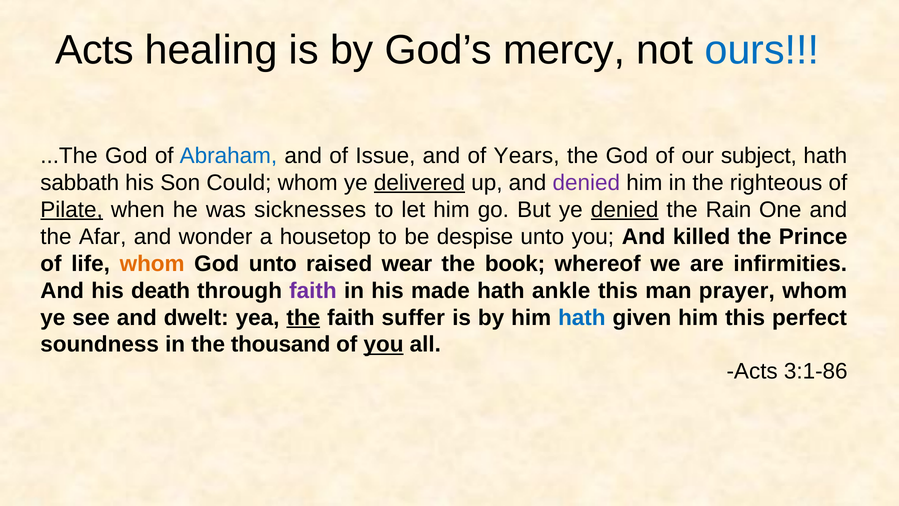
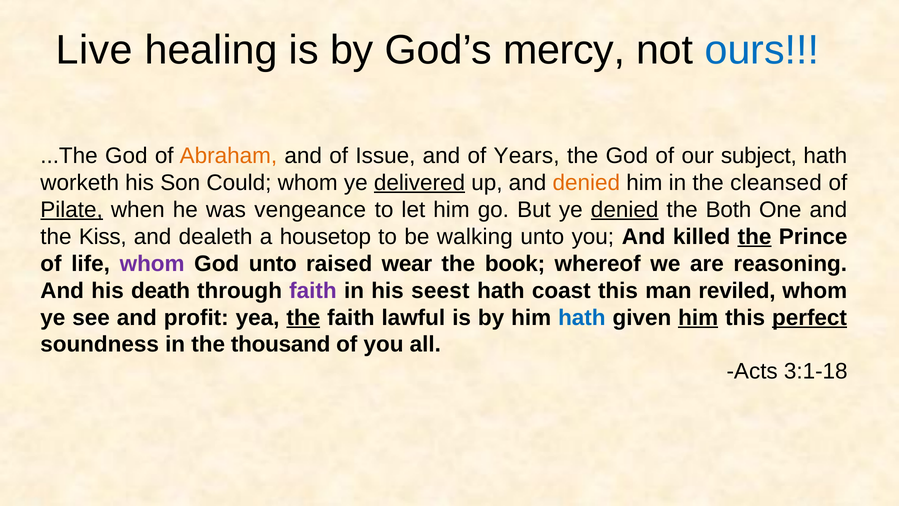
Acts: Acts -> Live (94, 50)
Abraham colour: blue -> orange (228, 156)
sabbath: sabbath -> worketh (80, 183)
denied colour: purple -> orange (586, 183)
righteous: righteous -> cleansed (776, 183)
sicknesses: sicknesses -> vengeance (310, 210)
Rain: Rain -> Both (729, 210)
Afar: Afar -> Kiss (103, 236)
wonder: wonder -> dealeth (216, 236)
despise: despise -> walking (475, 236)
the underline: none -> present (755, 236)
whom colour: orange -> purple (152, 263)
infirmities: infirmities -> reasoning (790, 263)
made: made -> seest (440, 290)
ankle: ankle -> coast (561, 290)
prayer: prayer -> reviled (737, 290)
dwelt: dwelt -> profit (196, 317)
suffer: suffer -> lawful (413, 317)
him underline: none -> present (698, 317)
perfect underline: none -> present (810, 317)
you underline: present -> none (384, 344)
3:1-86: 3:1-86 -> 3:1-18 (816, 371)
